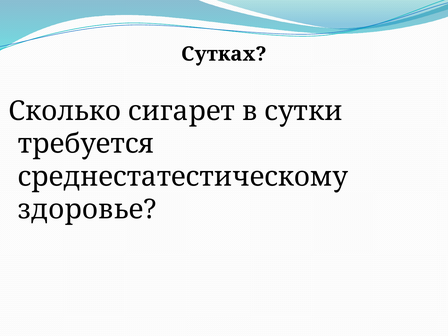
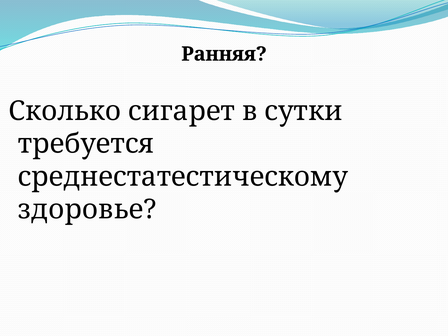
Сутках: Сутках -> Ранняя (224, 54)
